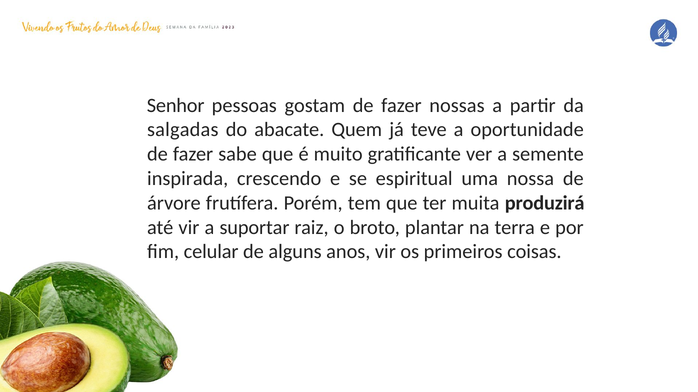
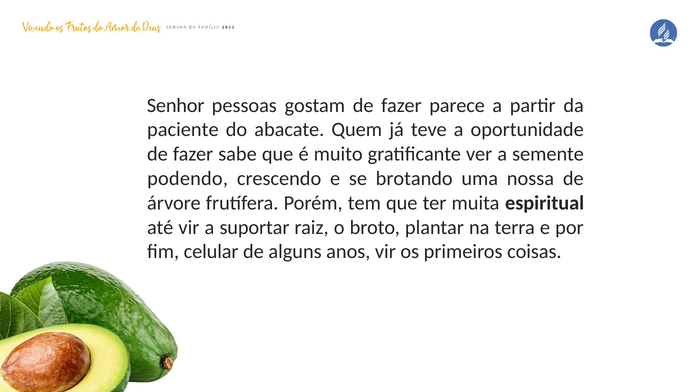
nossas: nossas -> parece (457, 106)
salgadas: salgadas -> paciente (183, 130)
inspirada: inspirada -> podendo (188, 179)
espiritual: espiritual -> brotando (414, 179)
produzirá: produzirá -> espiritual (545, 203)
